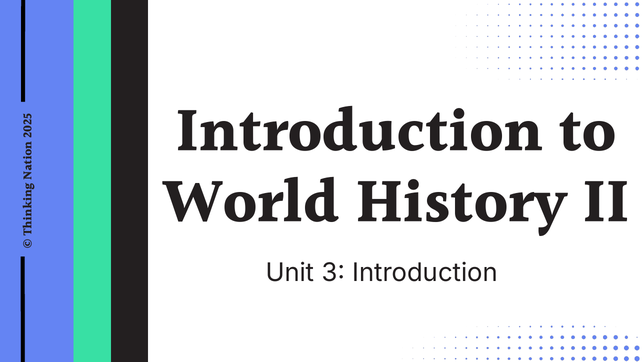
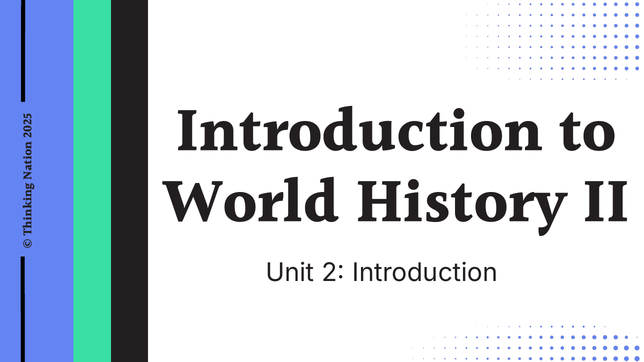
Unit 3: 3 -> 2 (333, 273)
